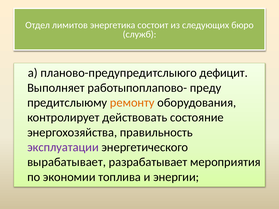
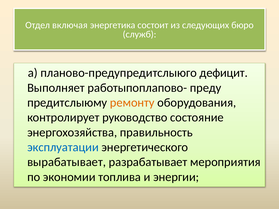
лимитов: лимитов -> включая (70, 25)
действовать: действовать -> руководство (135, 118)
эксплуатации colour: purple -> blue (63, 147)
